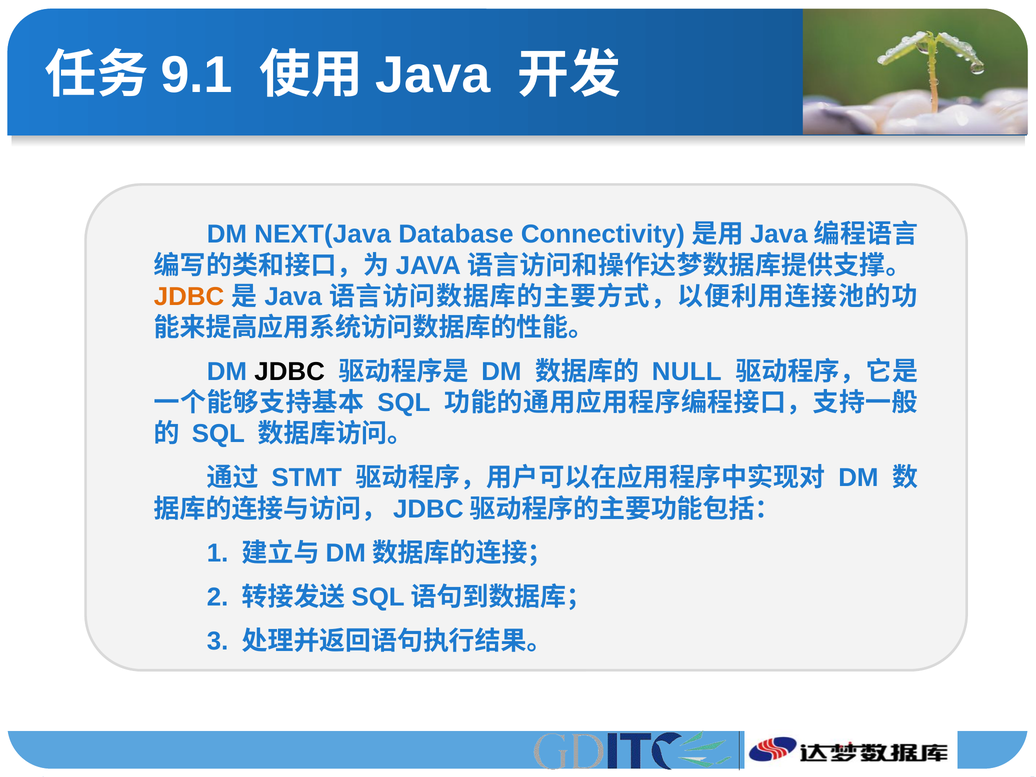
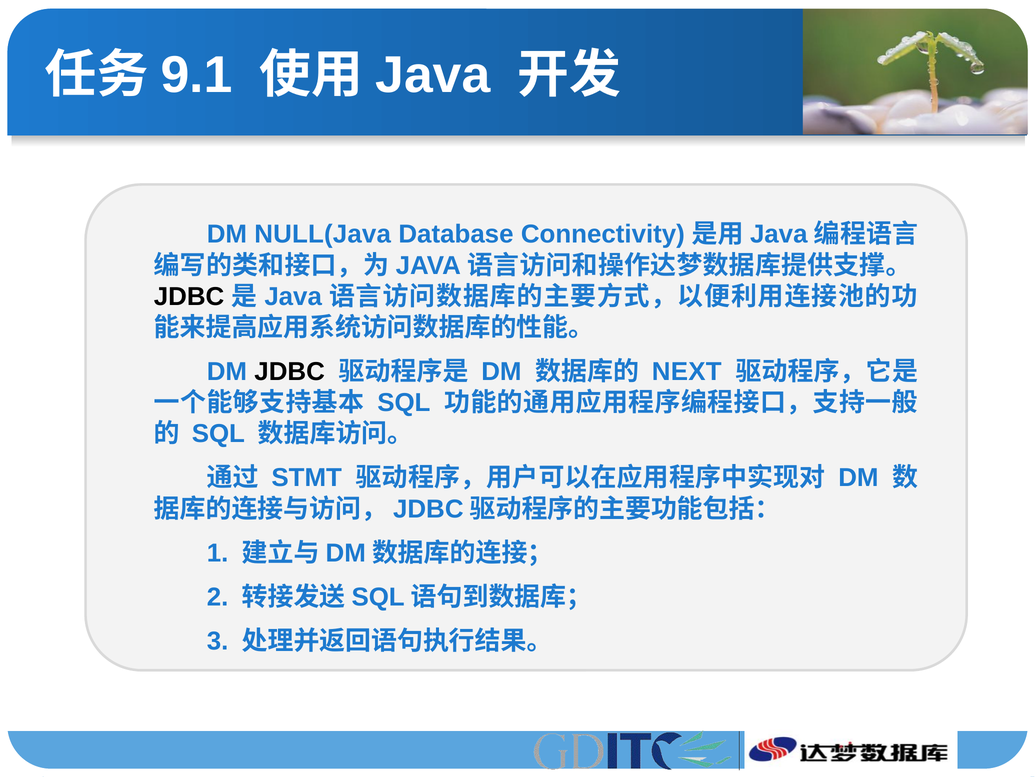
NEXT(Java: NEXT(Java -> NULL(Java (323, 234)
JDBC colour: orange -> black (189, 297)
NULL: NULL -> NEXT (687, 372)
